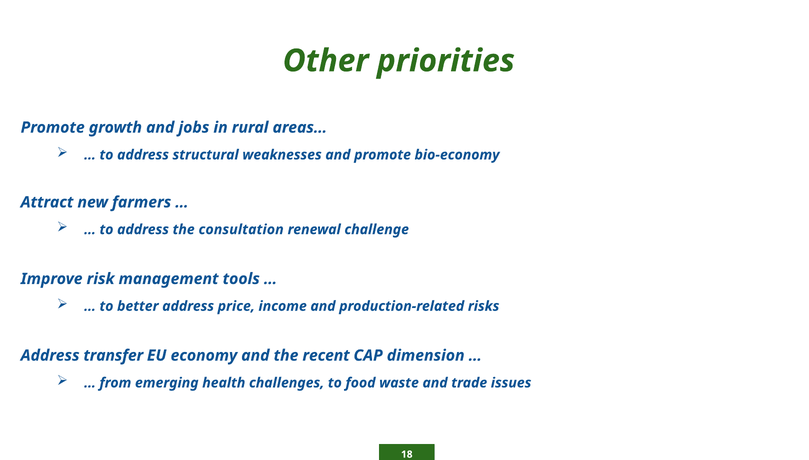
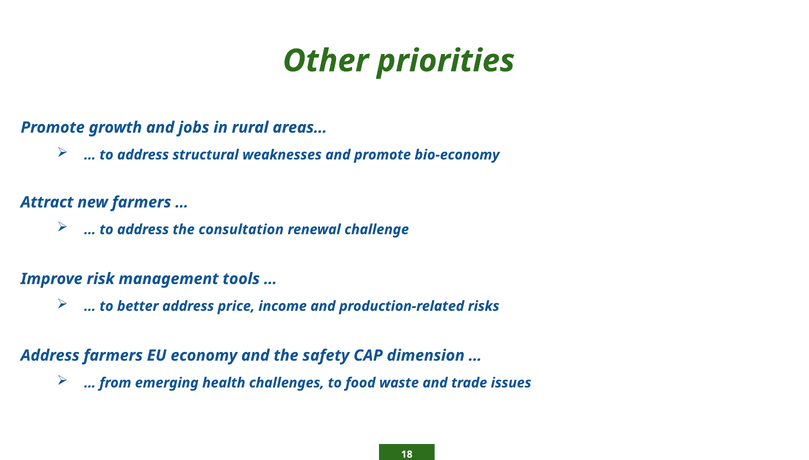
Address transfer: transfer -> farmers (113, 356)
recent: recent -> safety (326, 356)
